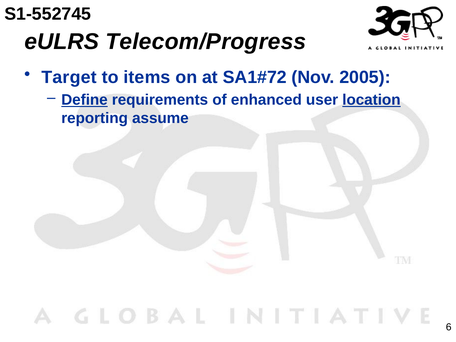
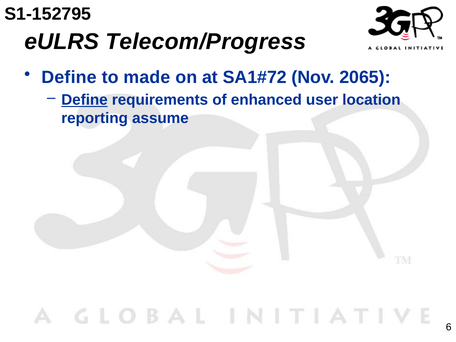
S1-552745: S1-552745 -> S1-152795 (48, 14)
Target: Target -> Define (69, 77)
items: items -> made (147, 77)
2005: 2005 -> 2065 (365, 77)
location underline: present -> none (371, 100)
